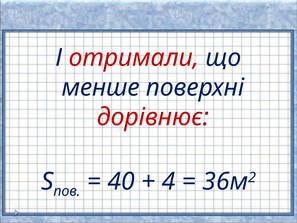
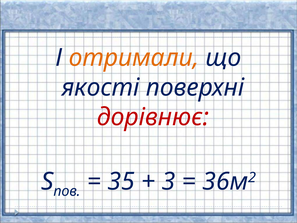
отримали colour: red -> orange (134, 58)
менше: менше -> якості (101, 87)
40: 40 -> 35 (121, 181)
4: 4 -> 3 (169, 181)
